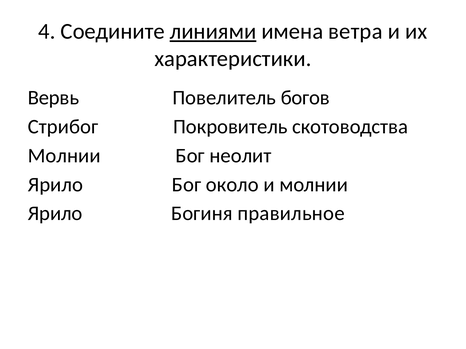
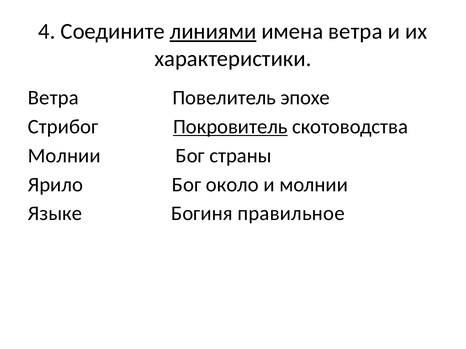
Вервь: Вервь -> Ветра (53, 98)
богов: богов -> эпохе (305, 98)
Покровитель underline: none -> present (230, 127)
неолит: неолит -> страны (241, 156)
Ярило: Ярило -> Языке (55, 214)
